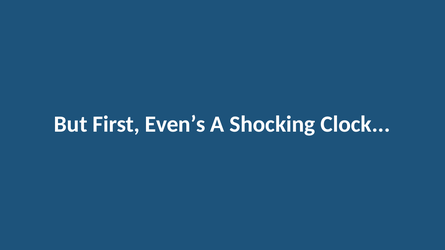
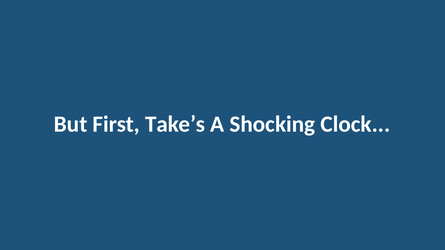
Even’s: Even’s -> Take’s (175, 124)
